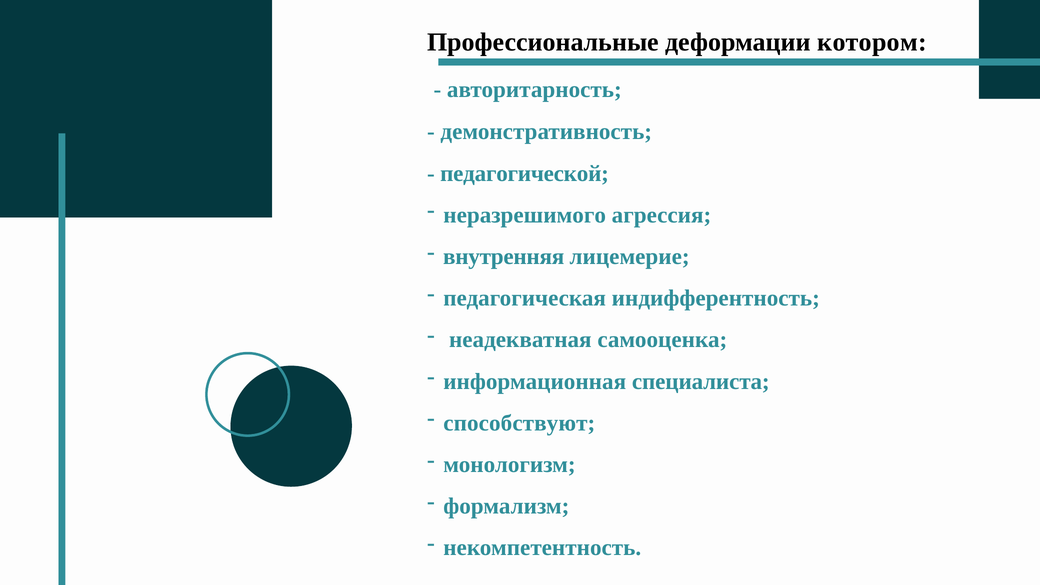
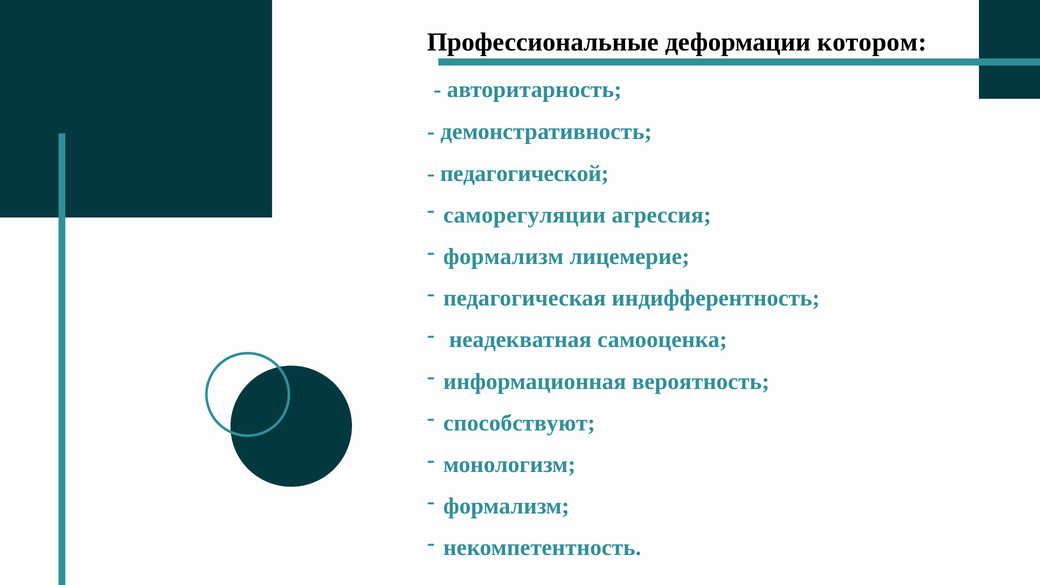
неразрешимого: неразрешимого -> саморегуляции (525, 215)
внутренняя: внутренняя -> формализм (503, 257)
специалиста: специалиста -> вероятность (701, 381)
